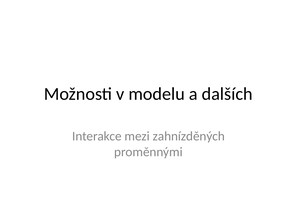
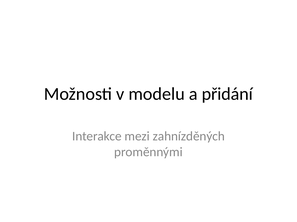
dalších: dalších -> přidání (227, 94)
